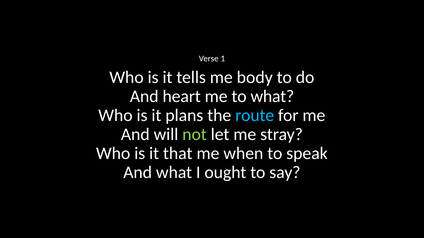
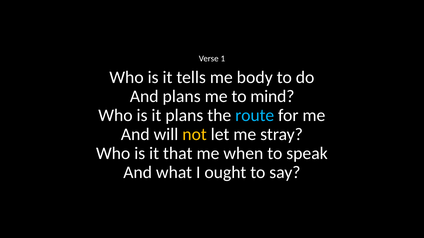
And heart: heart -> plans (182, 96)
to what: what -> mind (272, 96)
not colour: light green -> yellow (195, 135)
